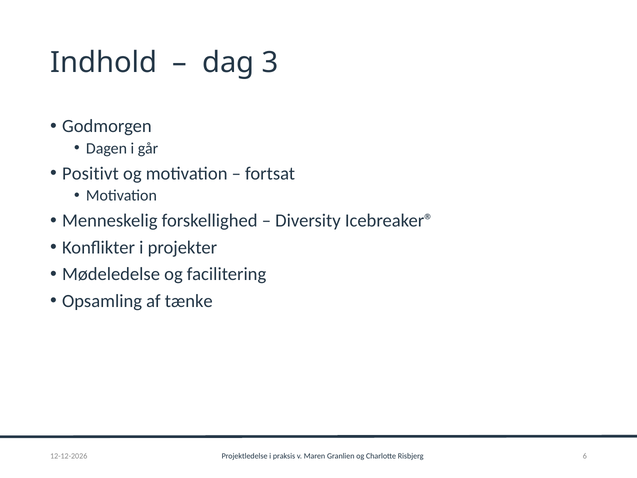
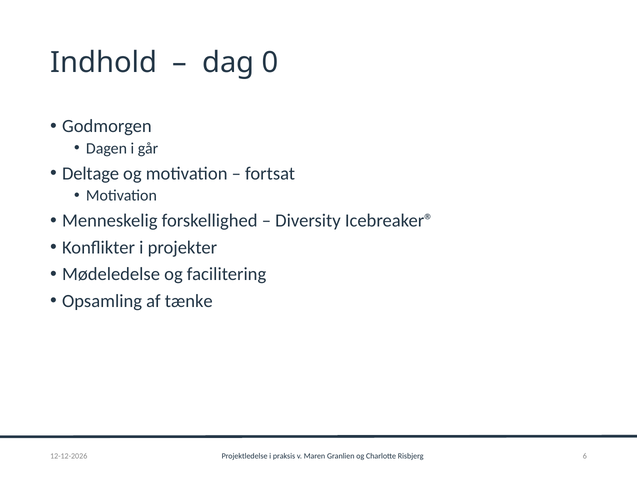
3: 3 -> 0 (270, 63)
Positivt: Positivt -> Deltage (91, 173)
